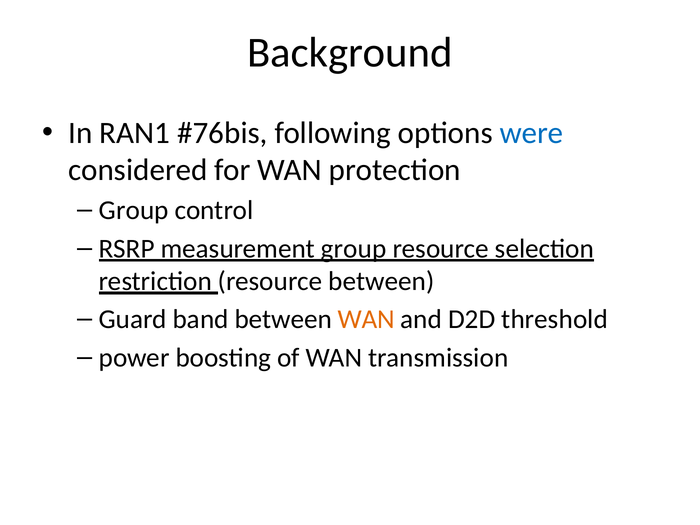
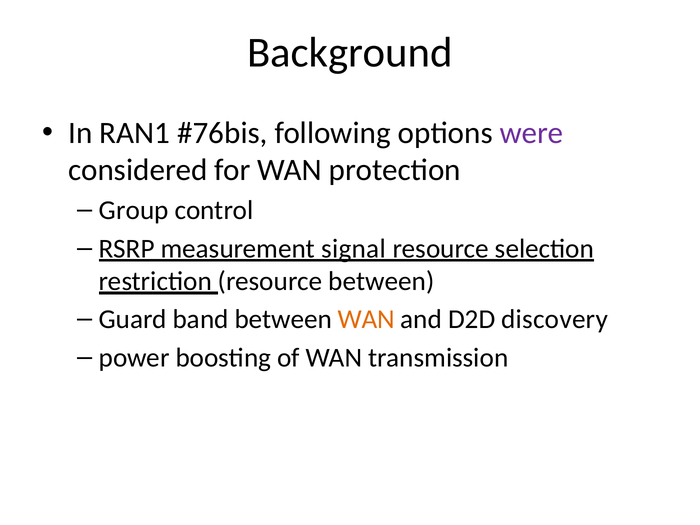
were colour: blue -> purple (532, 133)
measurement group: group -> signal (354, 249)
threshold: threshold -> discovery (555, 319)
